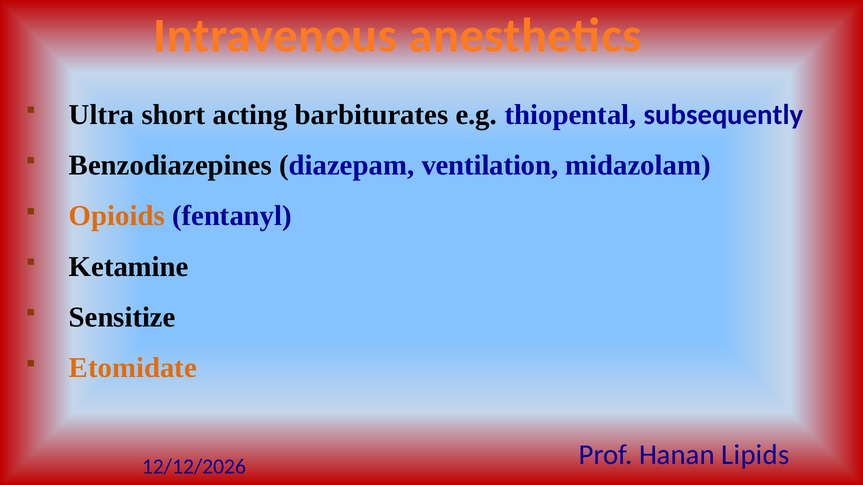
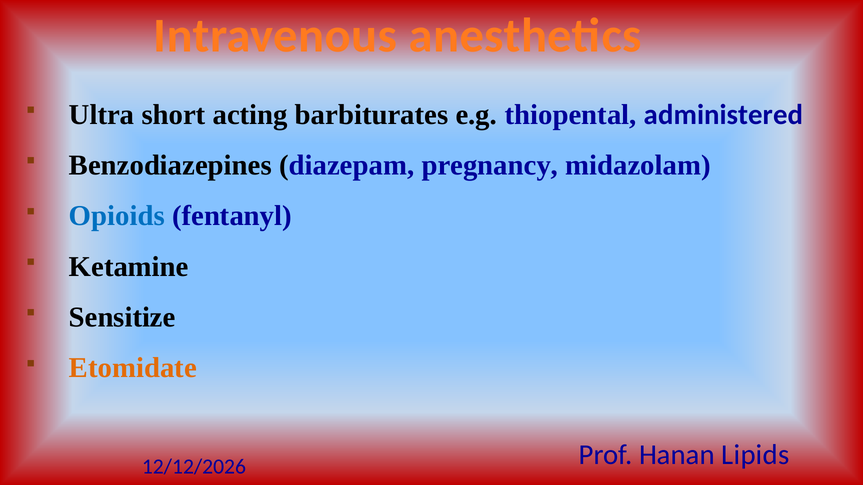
subsequently: subsequently -> administered (724, 115)
ventilation: ventilation -> pregnancy (490, 165)
Opioids colour: orange -> blue (117, 216)
